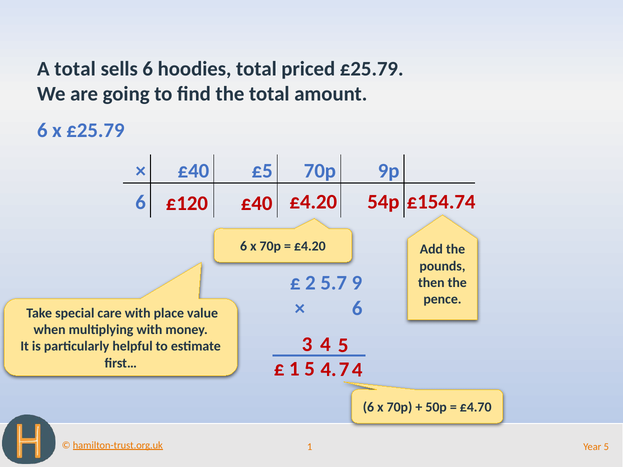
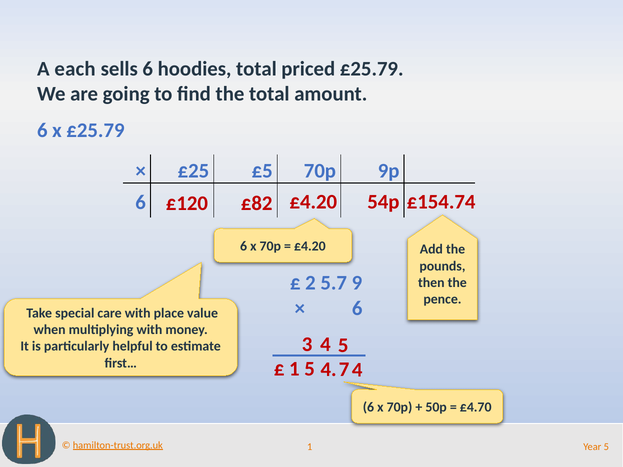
A total: total -> each (75, 69)
£40: £40 -> £25 (193, 171)
£120 £40: £40 -> £82 (257, 203)
